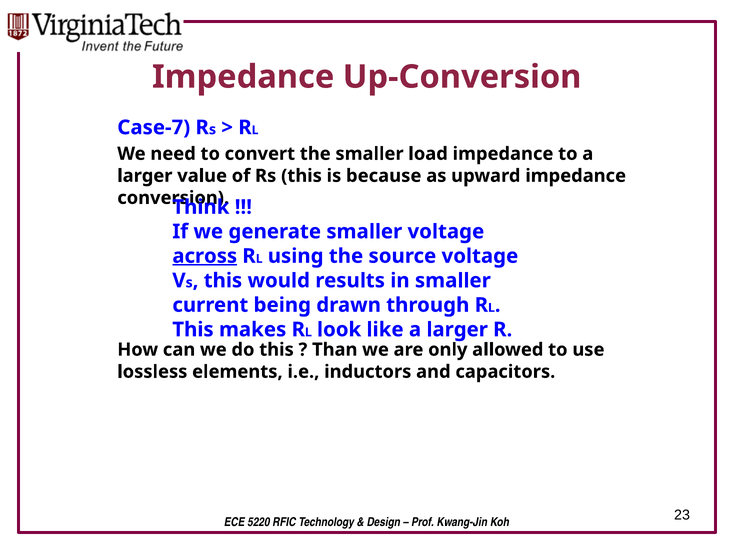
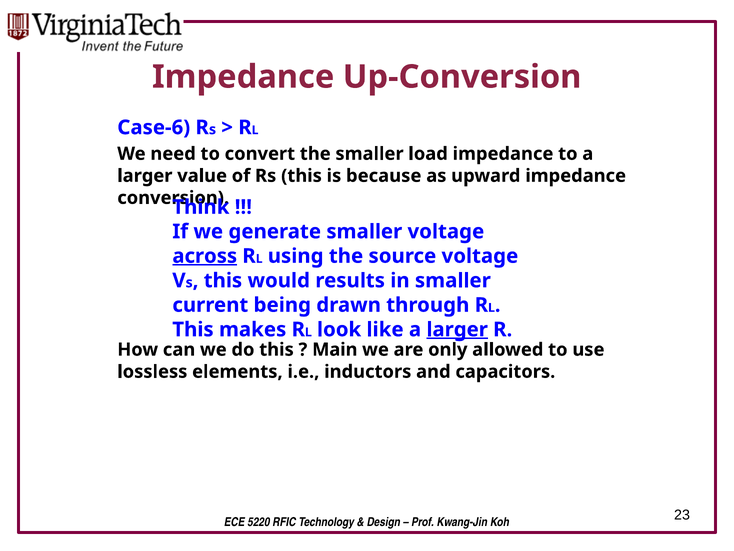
Case-7: Case-7 -> Case-6 (154, 127)
larger underline: none -> present (457, 329)
Than: Than -> Main (335, 349)
